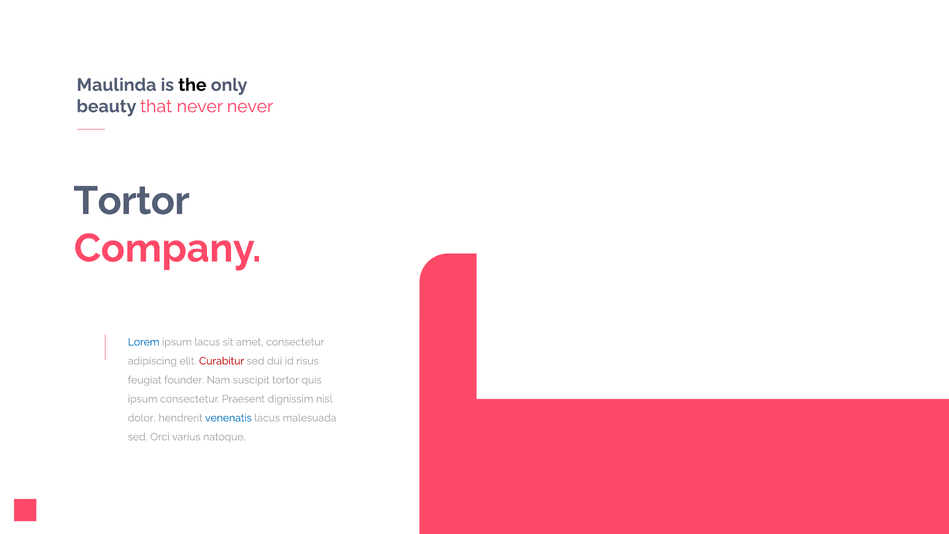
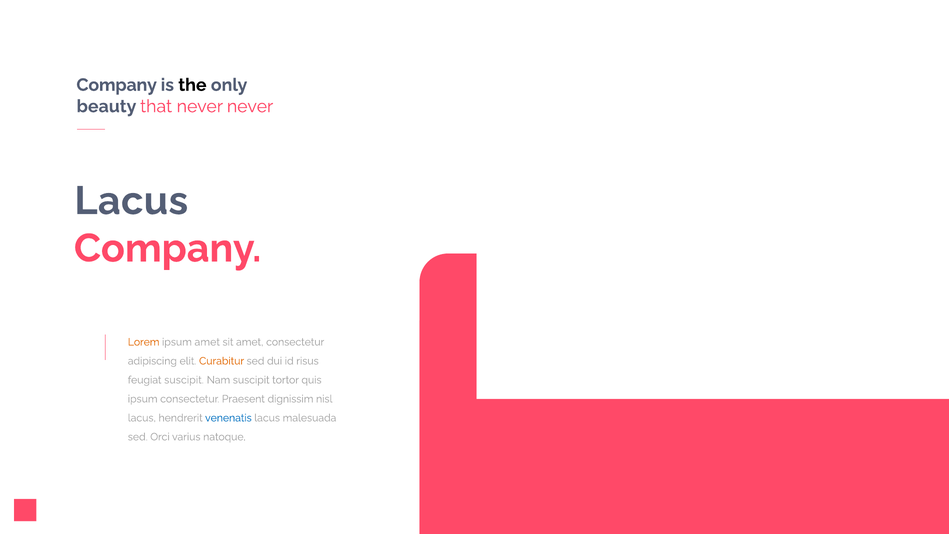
Maulinda: Maulinda -> Company (117, 85)
Tortor: Tortor -> Lacus (131, 201)
Lorem colour: blue -> orange (144, 342)
ipsum lacus: lacus -> amet (207, 342)
Curabitur colour: red -> orange (222, 361)
feugiat founder: founder -> suscipit (184, 380)
dolor: dolor -> lacus (142, 418)
